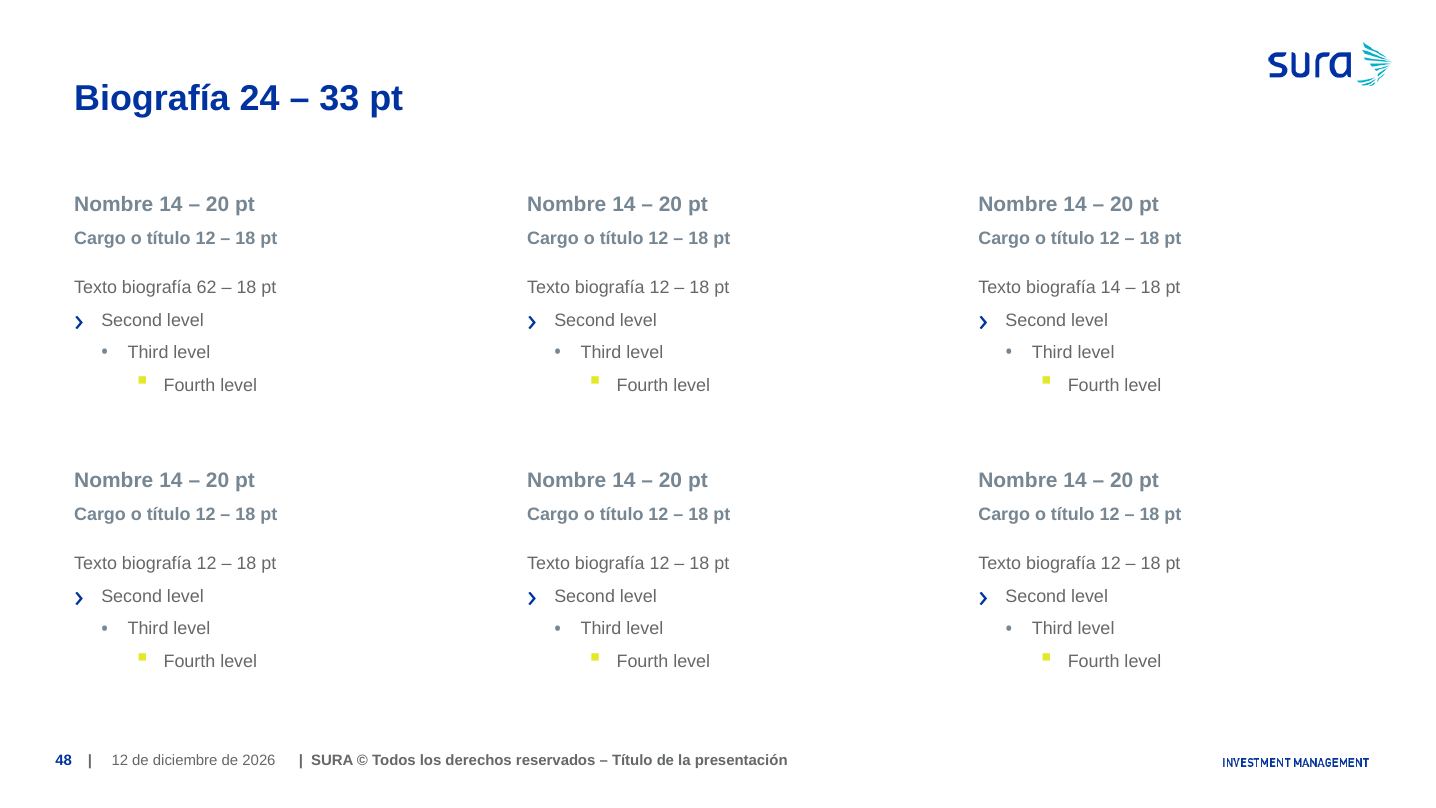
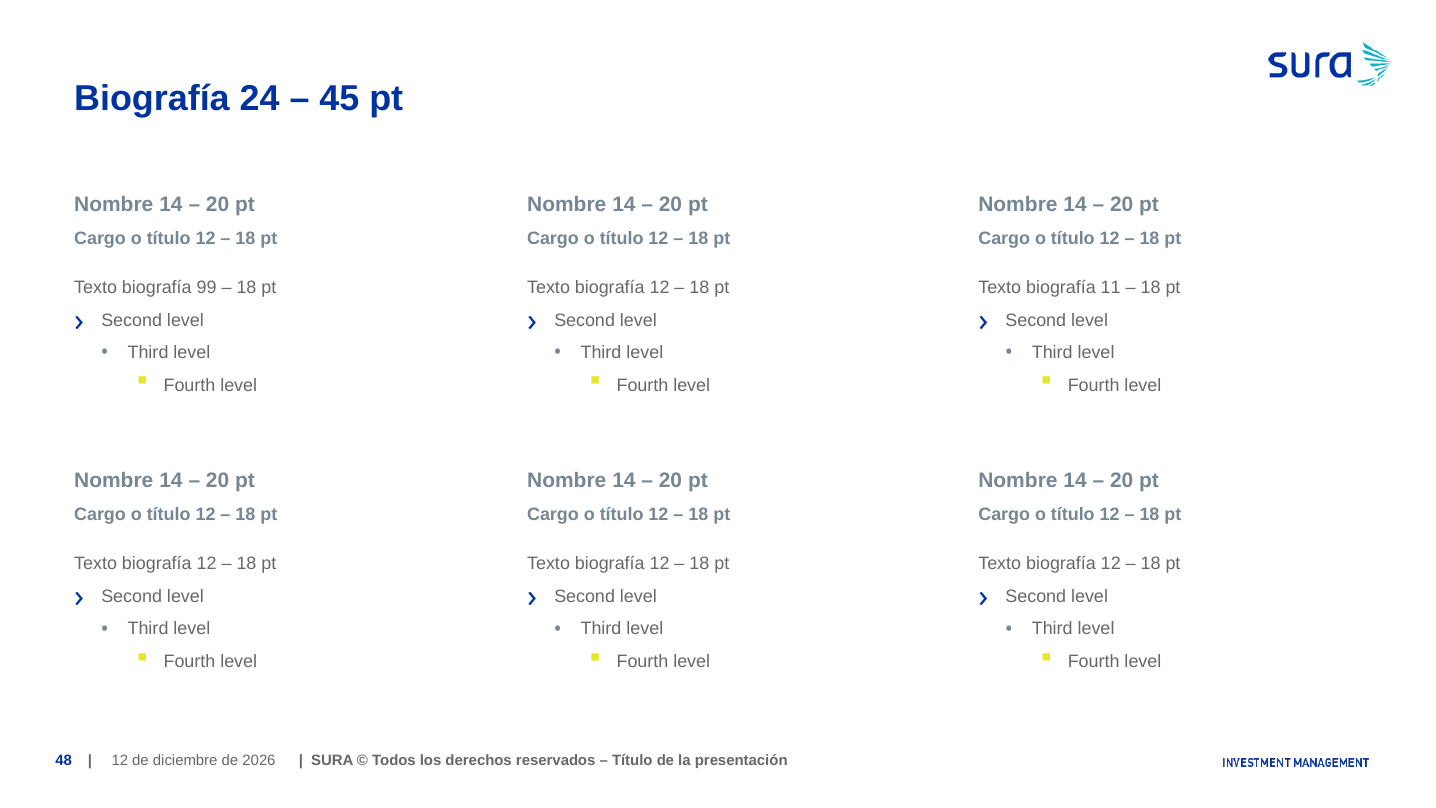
33: 33 -> 45 (339, 98)
62: 62 -> 99 (207, 288)
biografía 14: 14 -> 11 (1111, 288)
